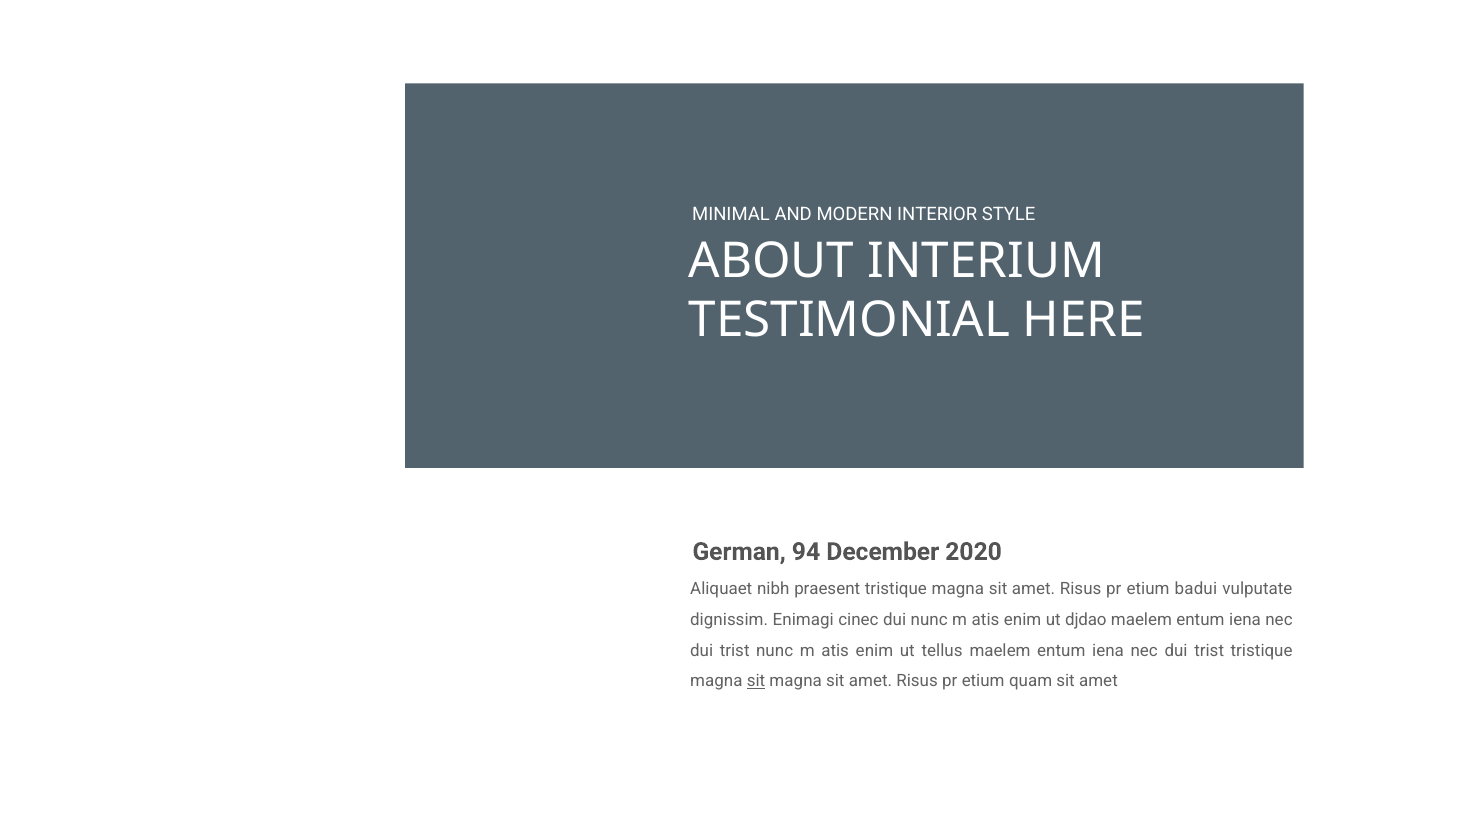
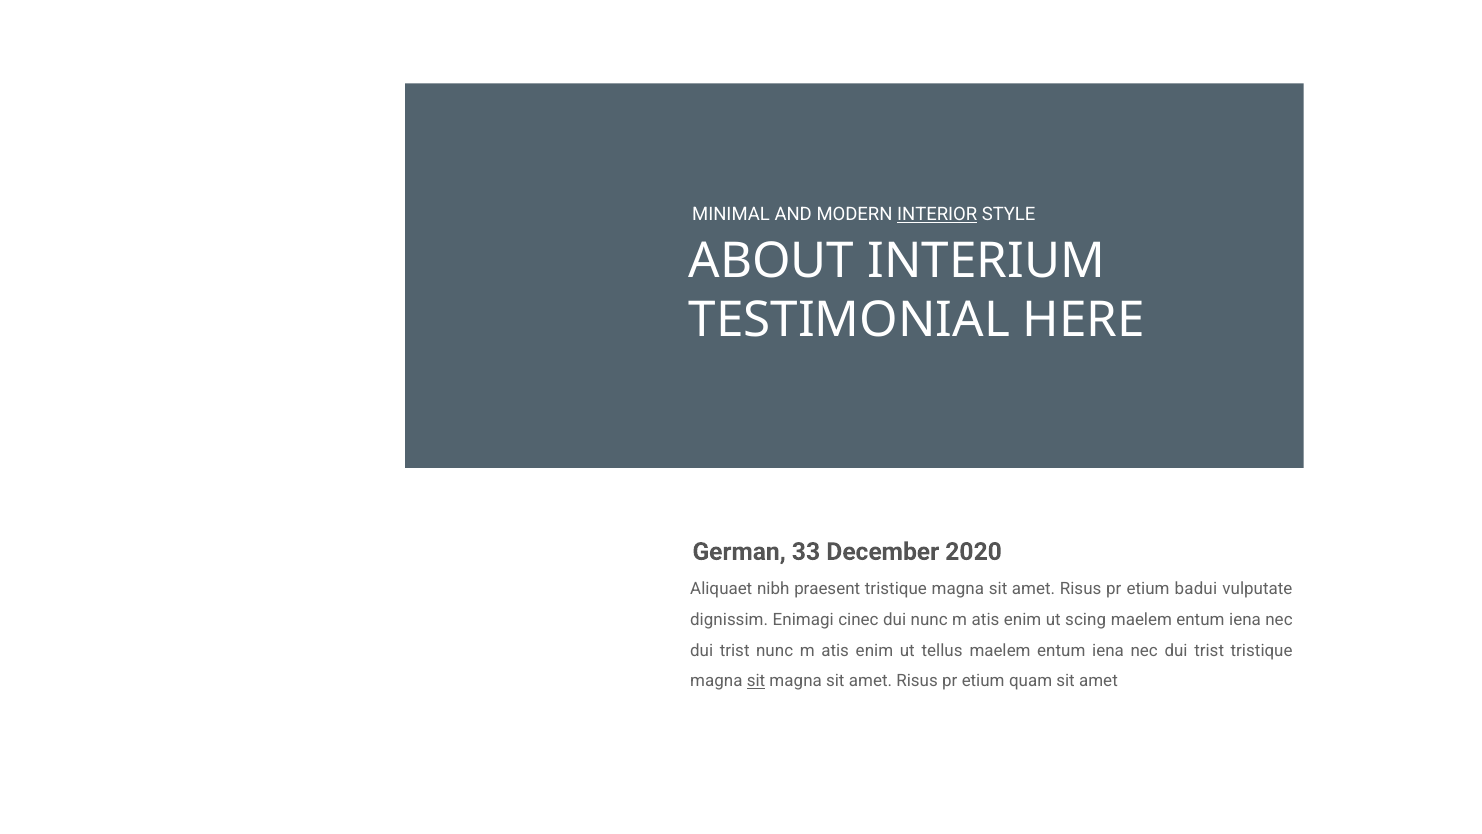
INTERIOR underline: none -> present (937, 215)
94: 94 -> 33 (806, 551)
djdao: djdao -> scing (1086, 620)
